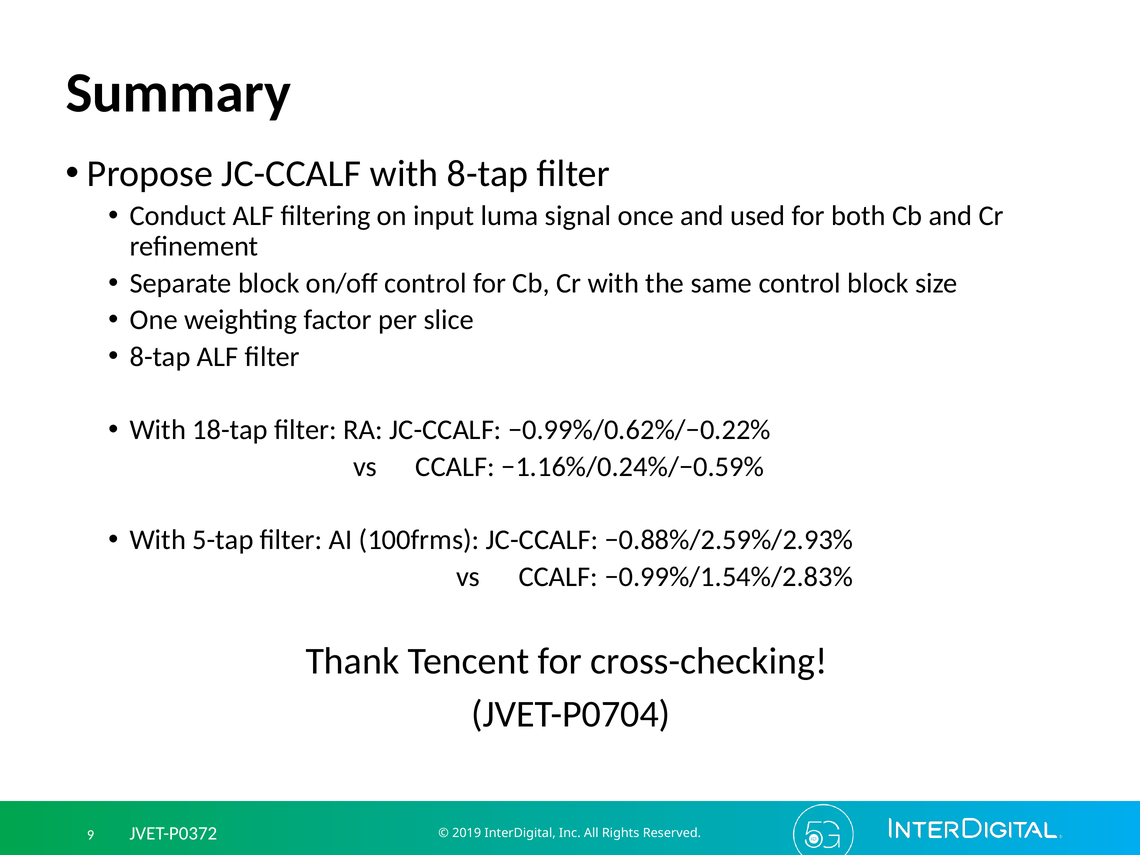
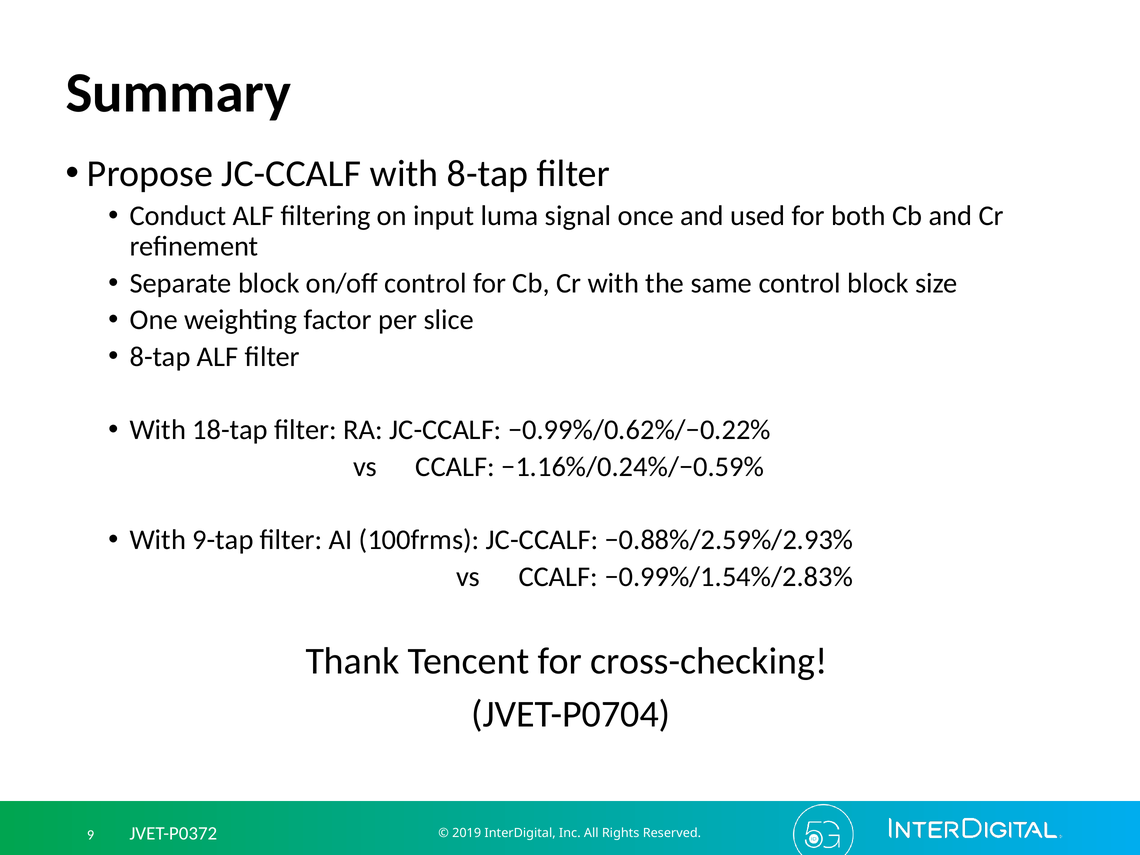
5-tap: 5-tap -> 9-tap (223, 540)
